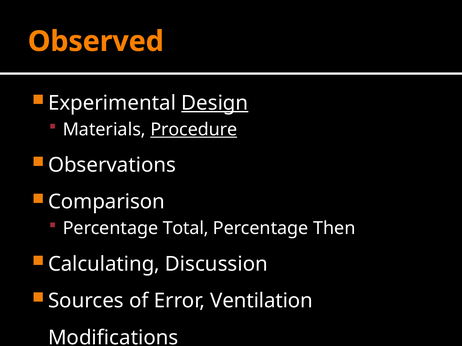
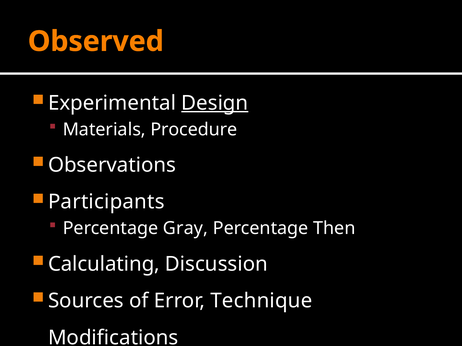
Procedure underline: present -> none (194, 130)
Comparison: Comparison -> Participants (106, 202)
Total: Total -> Gray (186, 229)
Ventilation: Ventilation -> Technique (261, 301)
